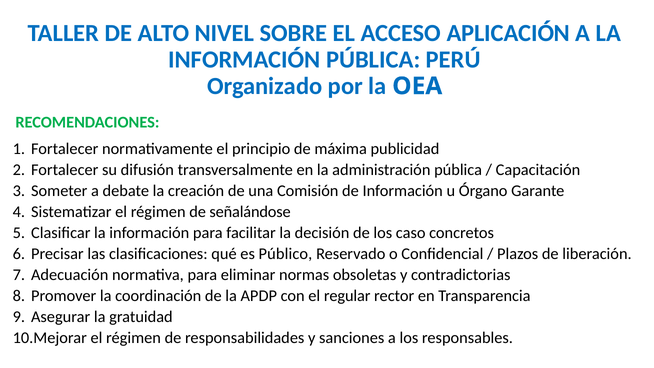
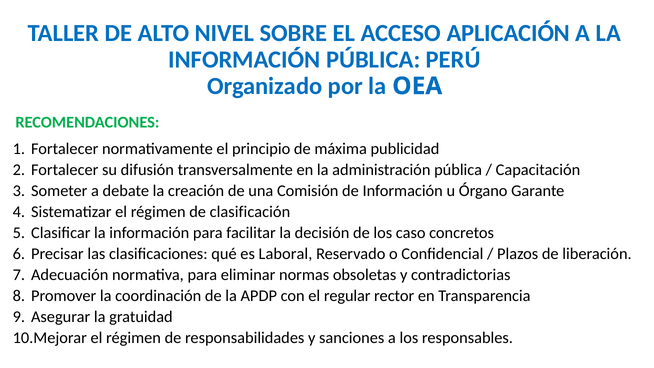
señalándose: señalándose -> clasificación (250, 212)
Público: Público -> Laboral (285, 254)
